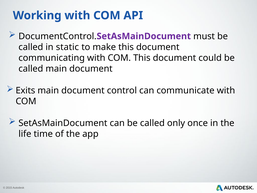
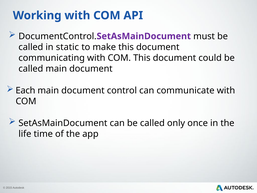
Exits: Exits -> Each (25, 90)
